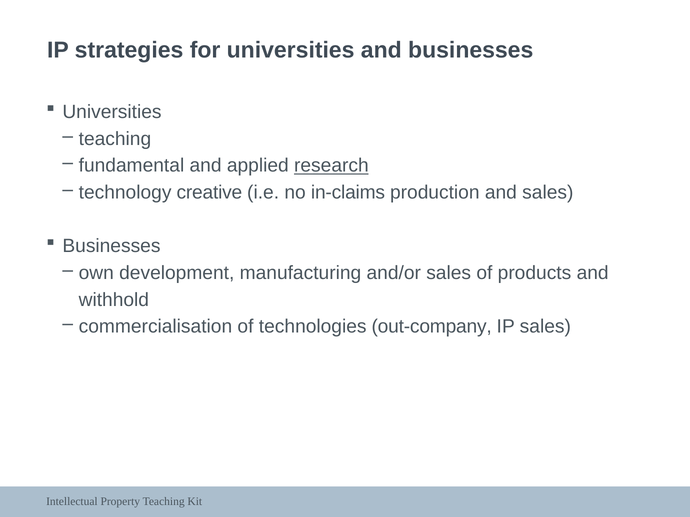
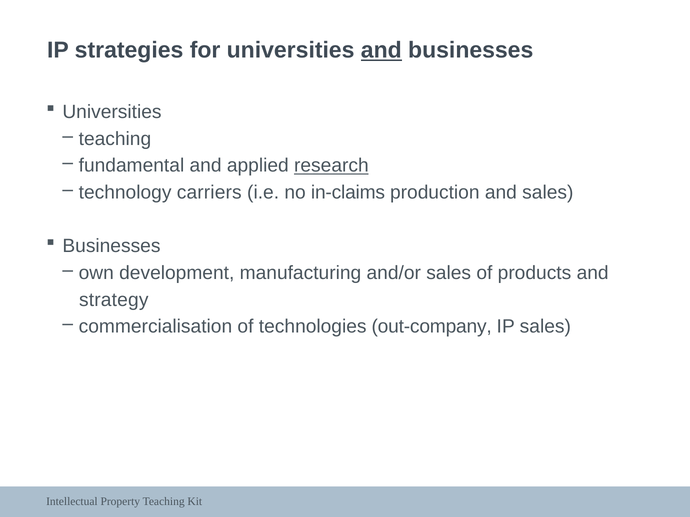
and underline: none -> present (381, 50)
creative: creative -> carriers (209, 193)
withhold: withhold -> strategy (114, 300)
